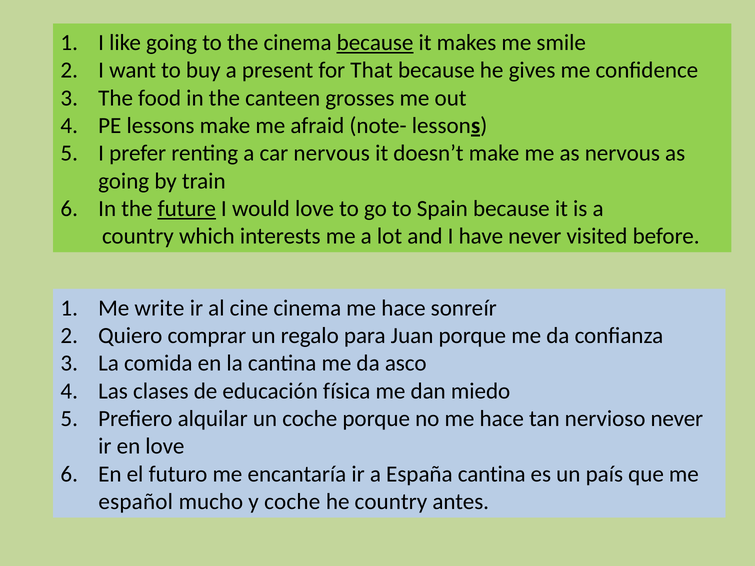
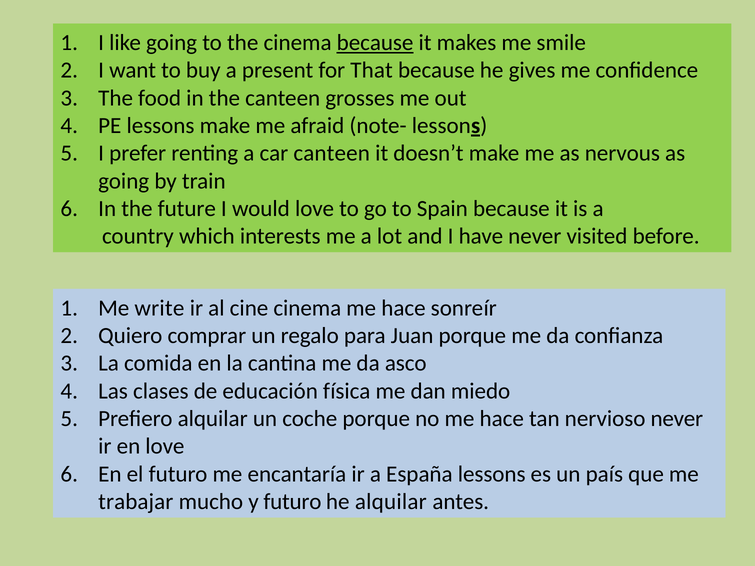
car nervous: nervous -> canteen (332, 153)
future underline: present -> none (187, 209)
España cantina: cantina -> lessons (492, 474)
español: español -> trabajar (136, 502)
y coche: coche -> futuro (292, 502)
he country: country -> alquilar (391, 502)
